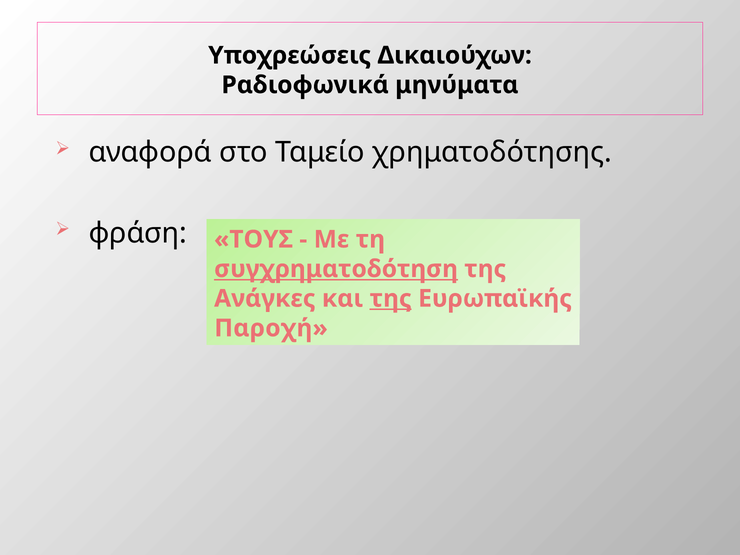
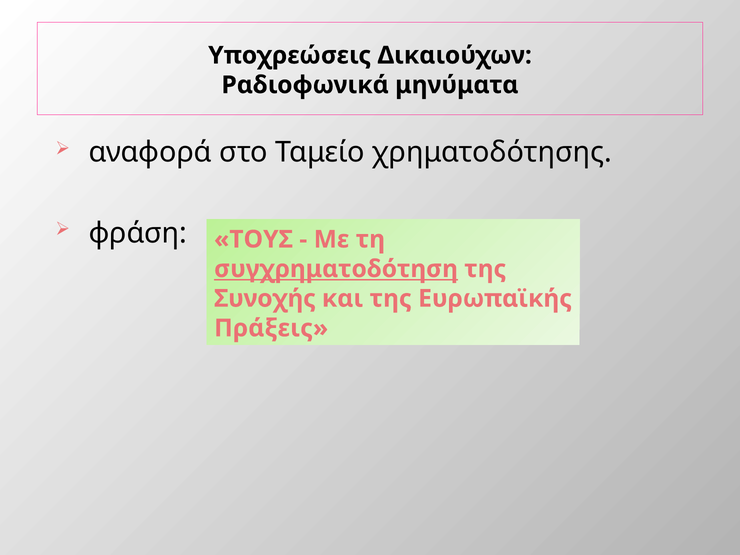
Ανάγκες: Ανάγκες -> Συνοχής (265, 299)
της underline: present -> none (391, 299)
Παροχή: Παροχή -> Πράξεις (271, 328)
